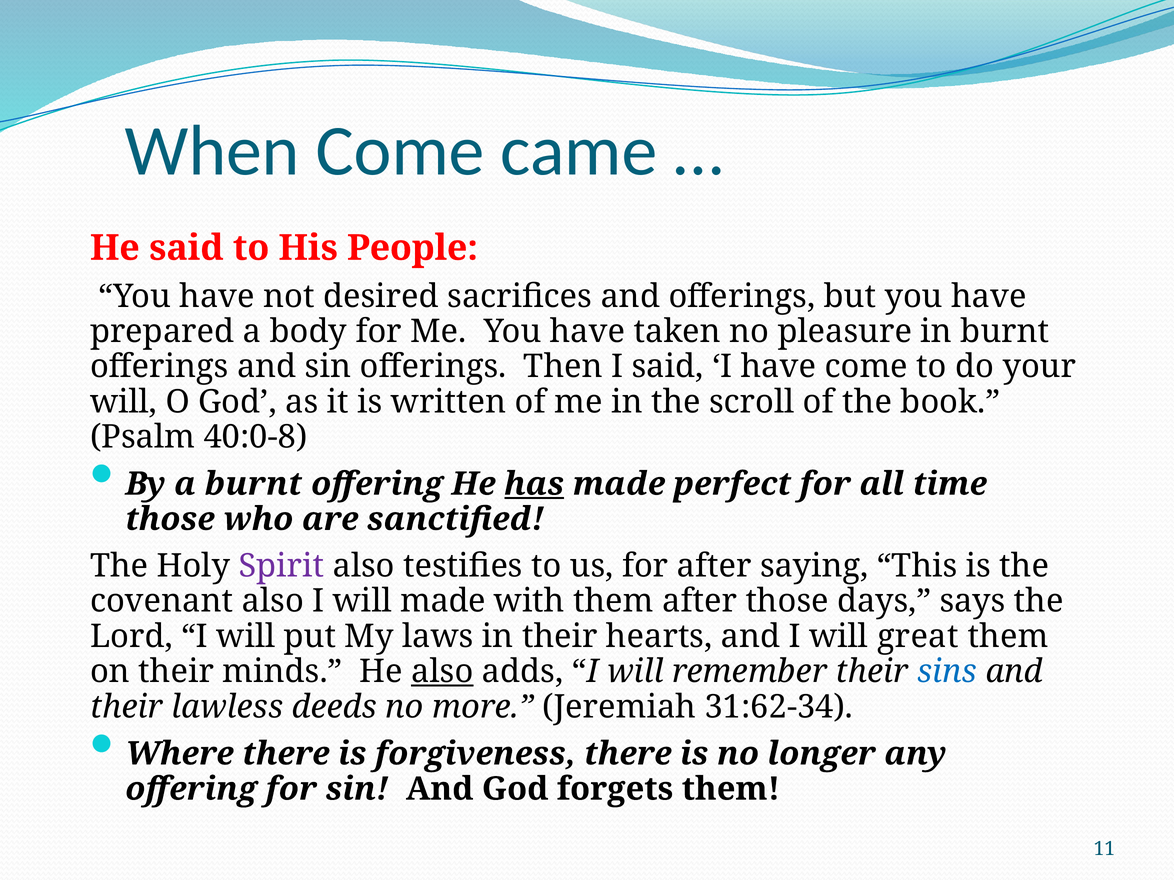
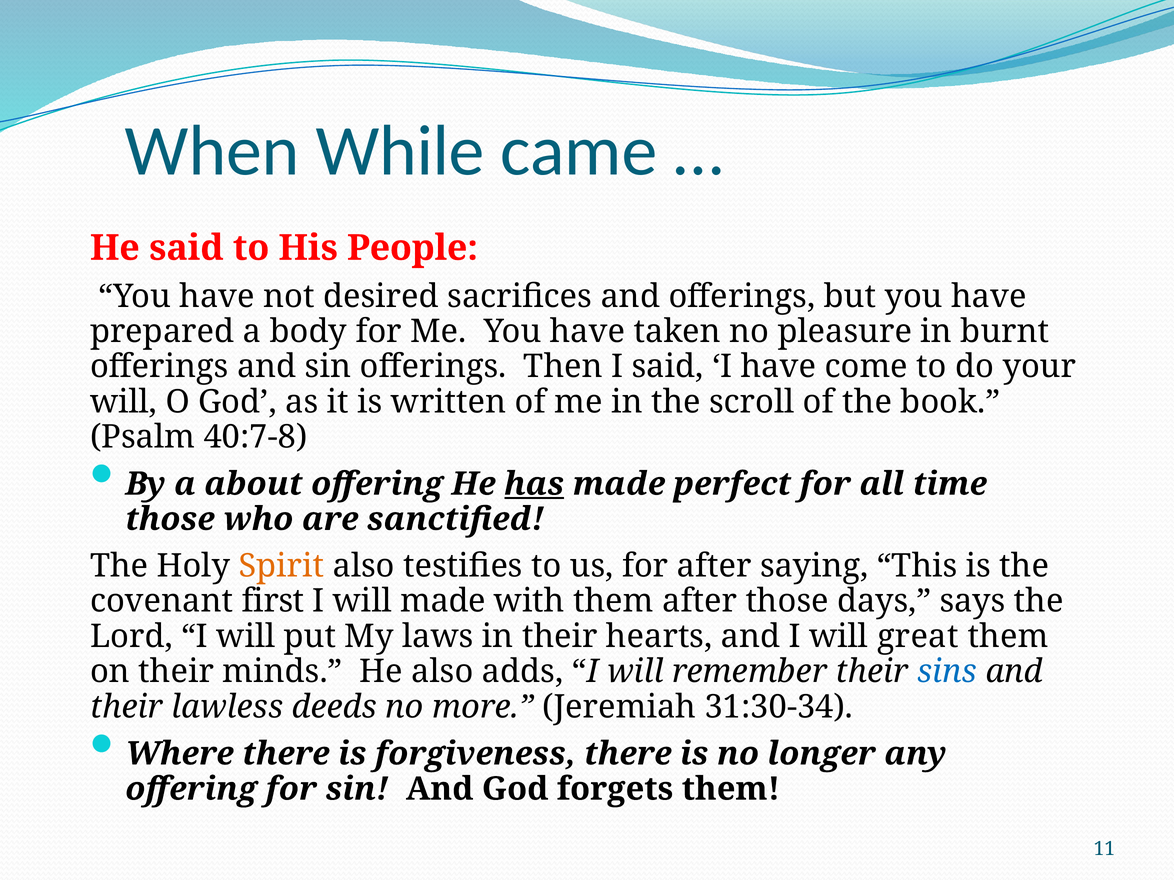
When Come: Come -> While (400, 151)
40:0-8: 40:0-8 -> 40:7-8 (255, 437)
a burnt: burnt -> about (253, 484)
Spirit colour: purple -> orange (281, 566)
covenant also: also -> first (273, 602)
also underline: present -> none (442, 672)
31:62-34: 31:62-34 -> 31:30-34 (779, 707)
